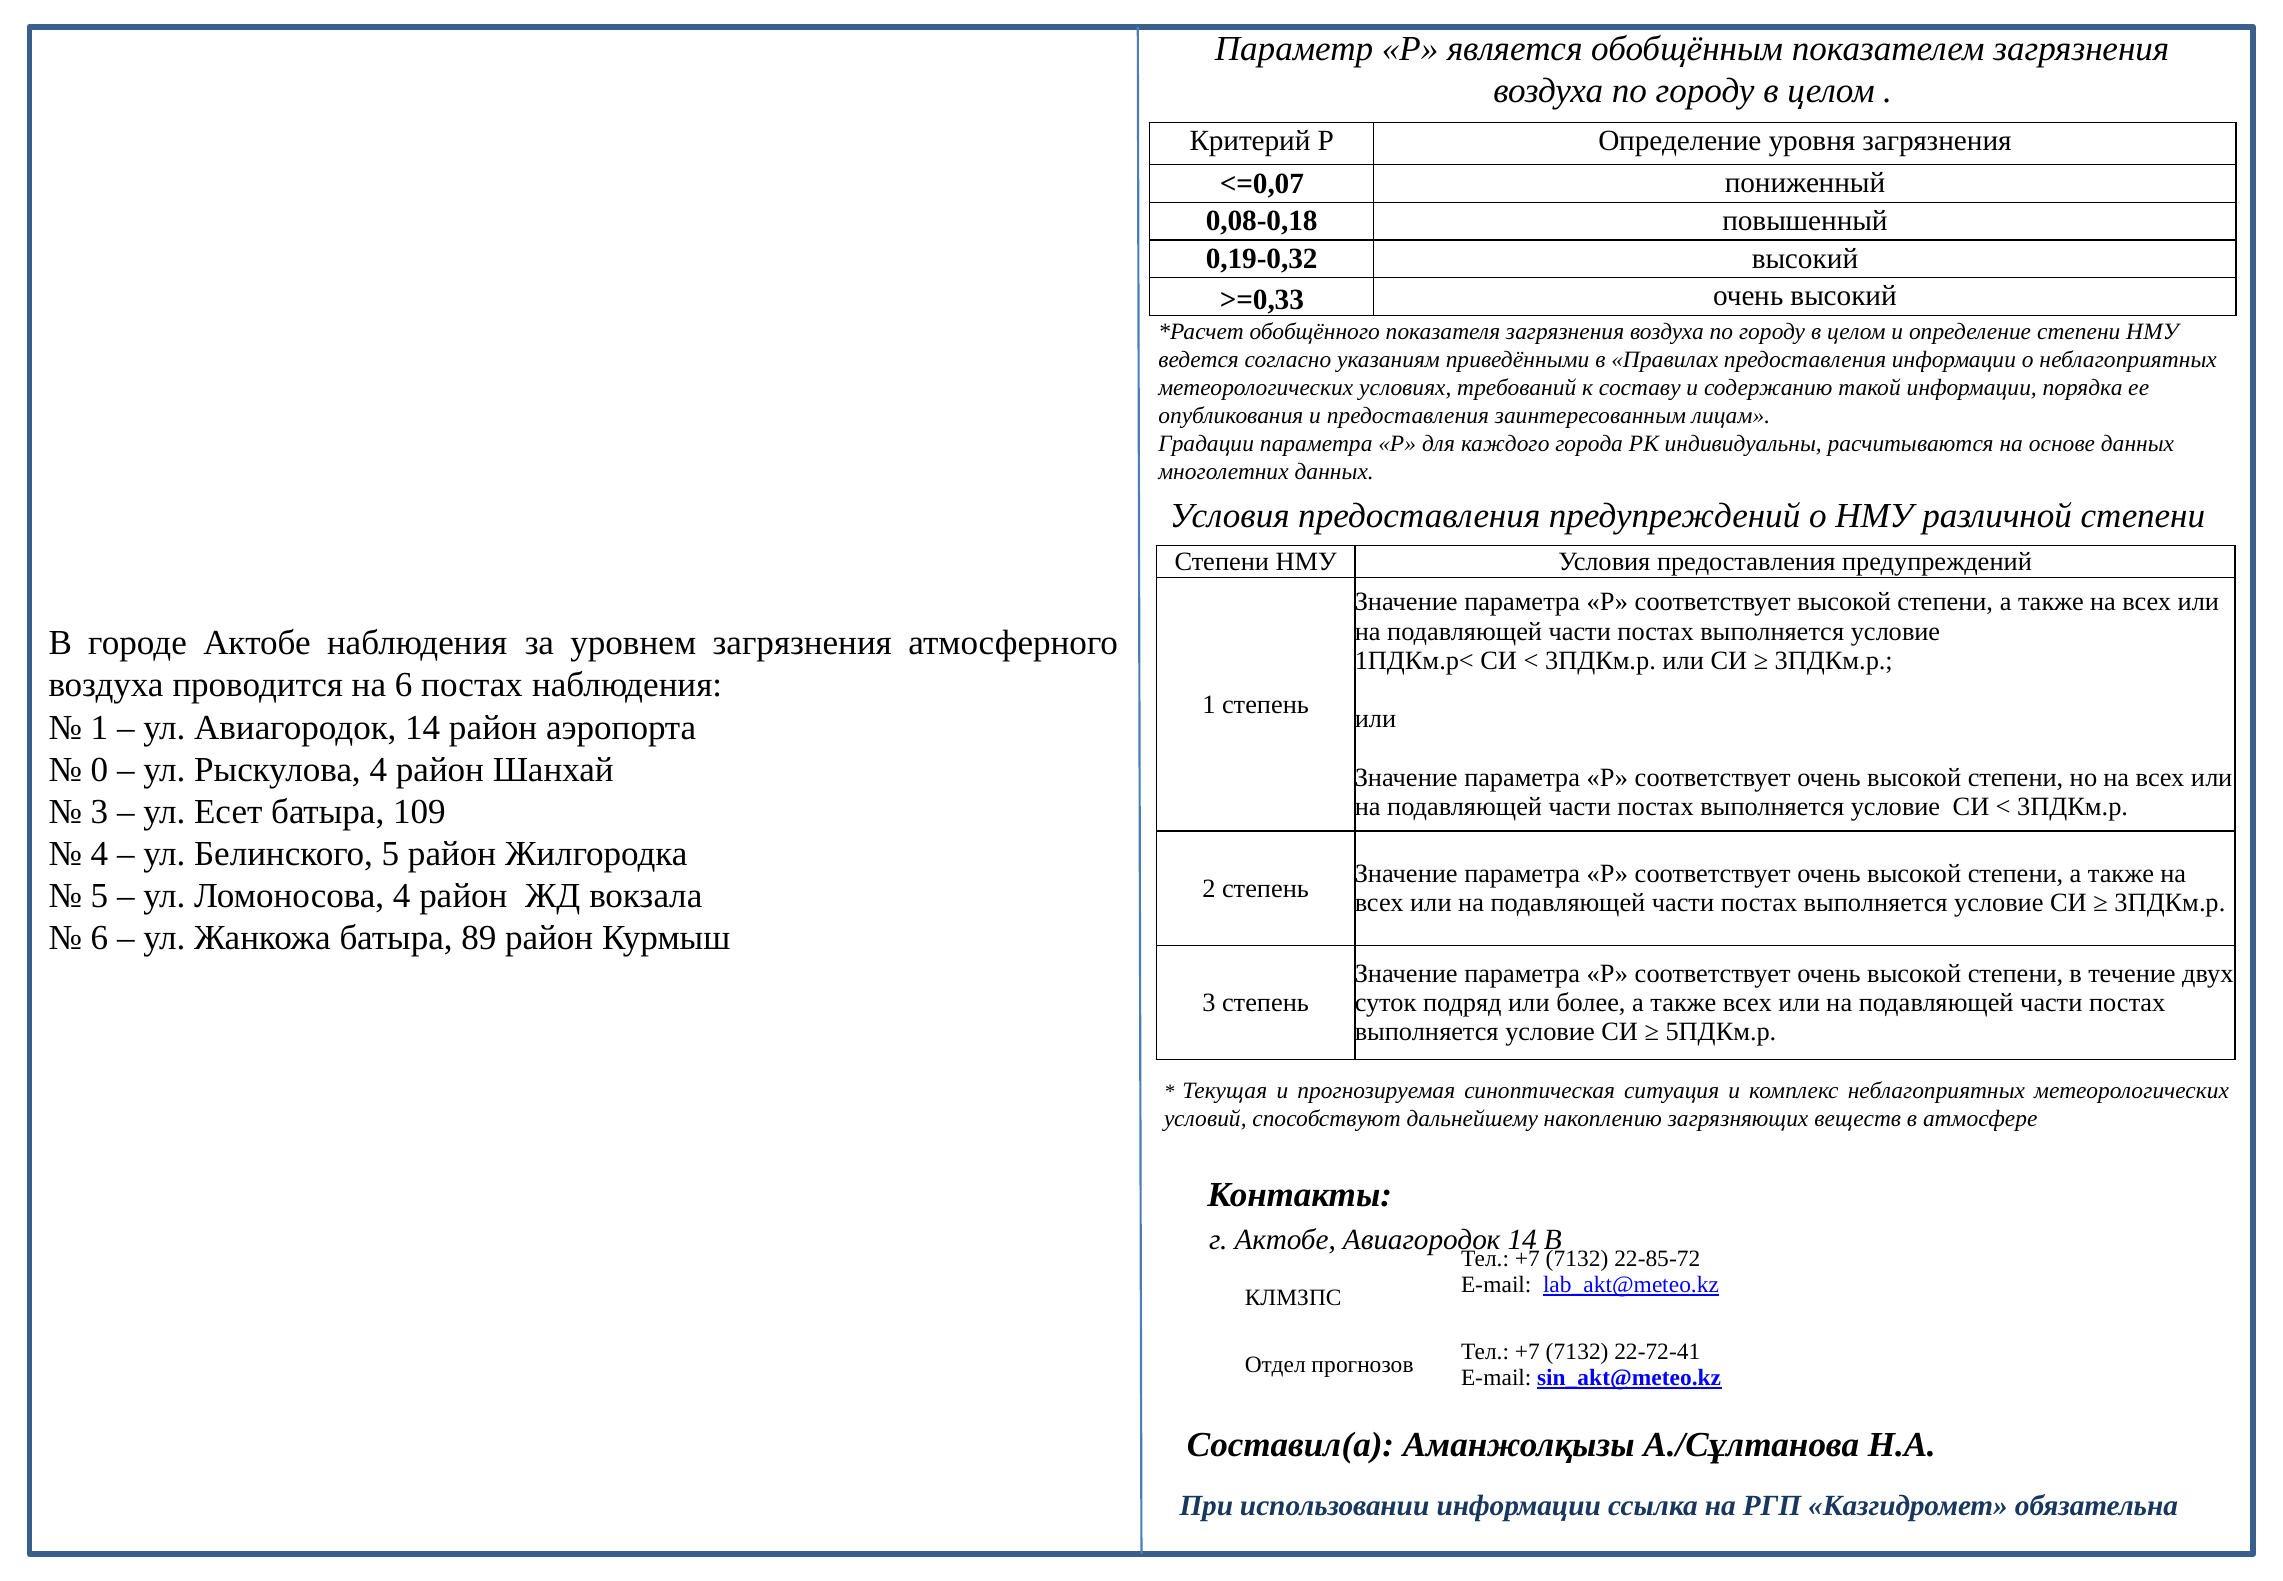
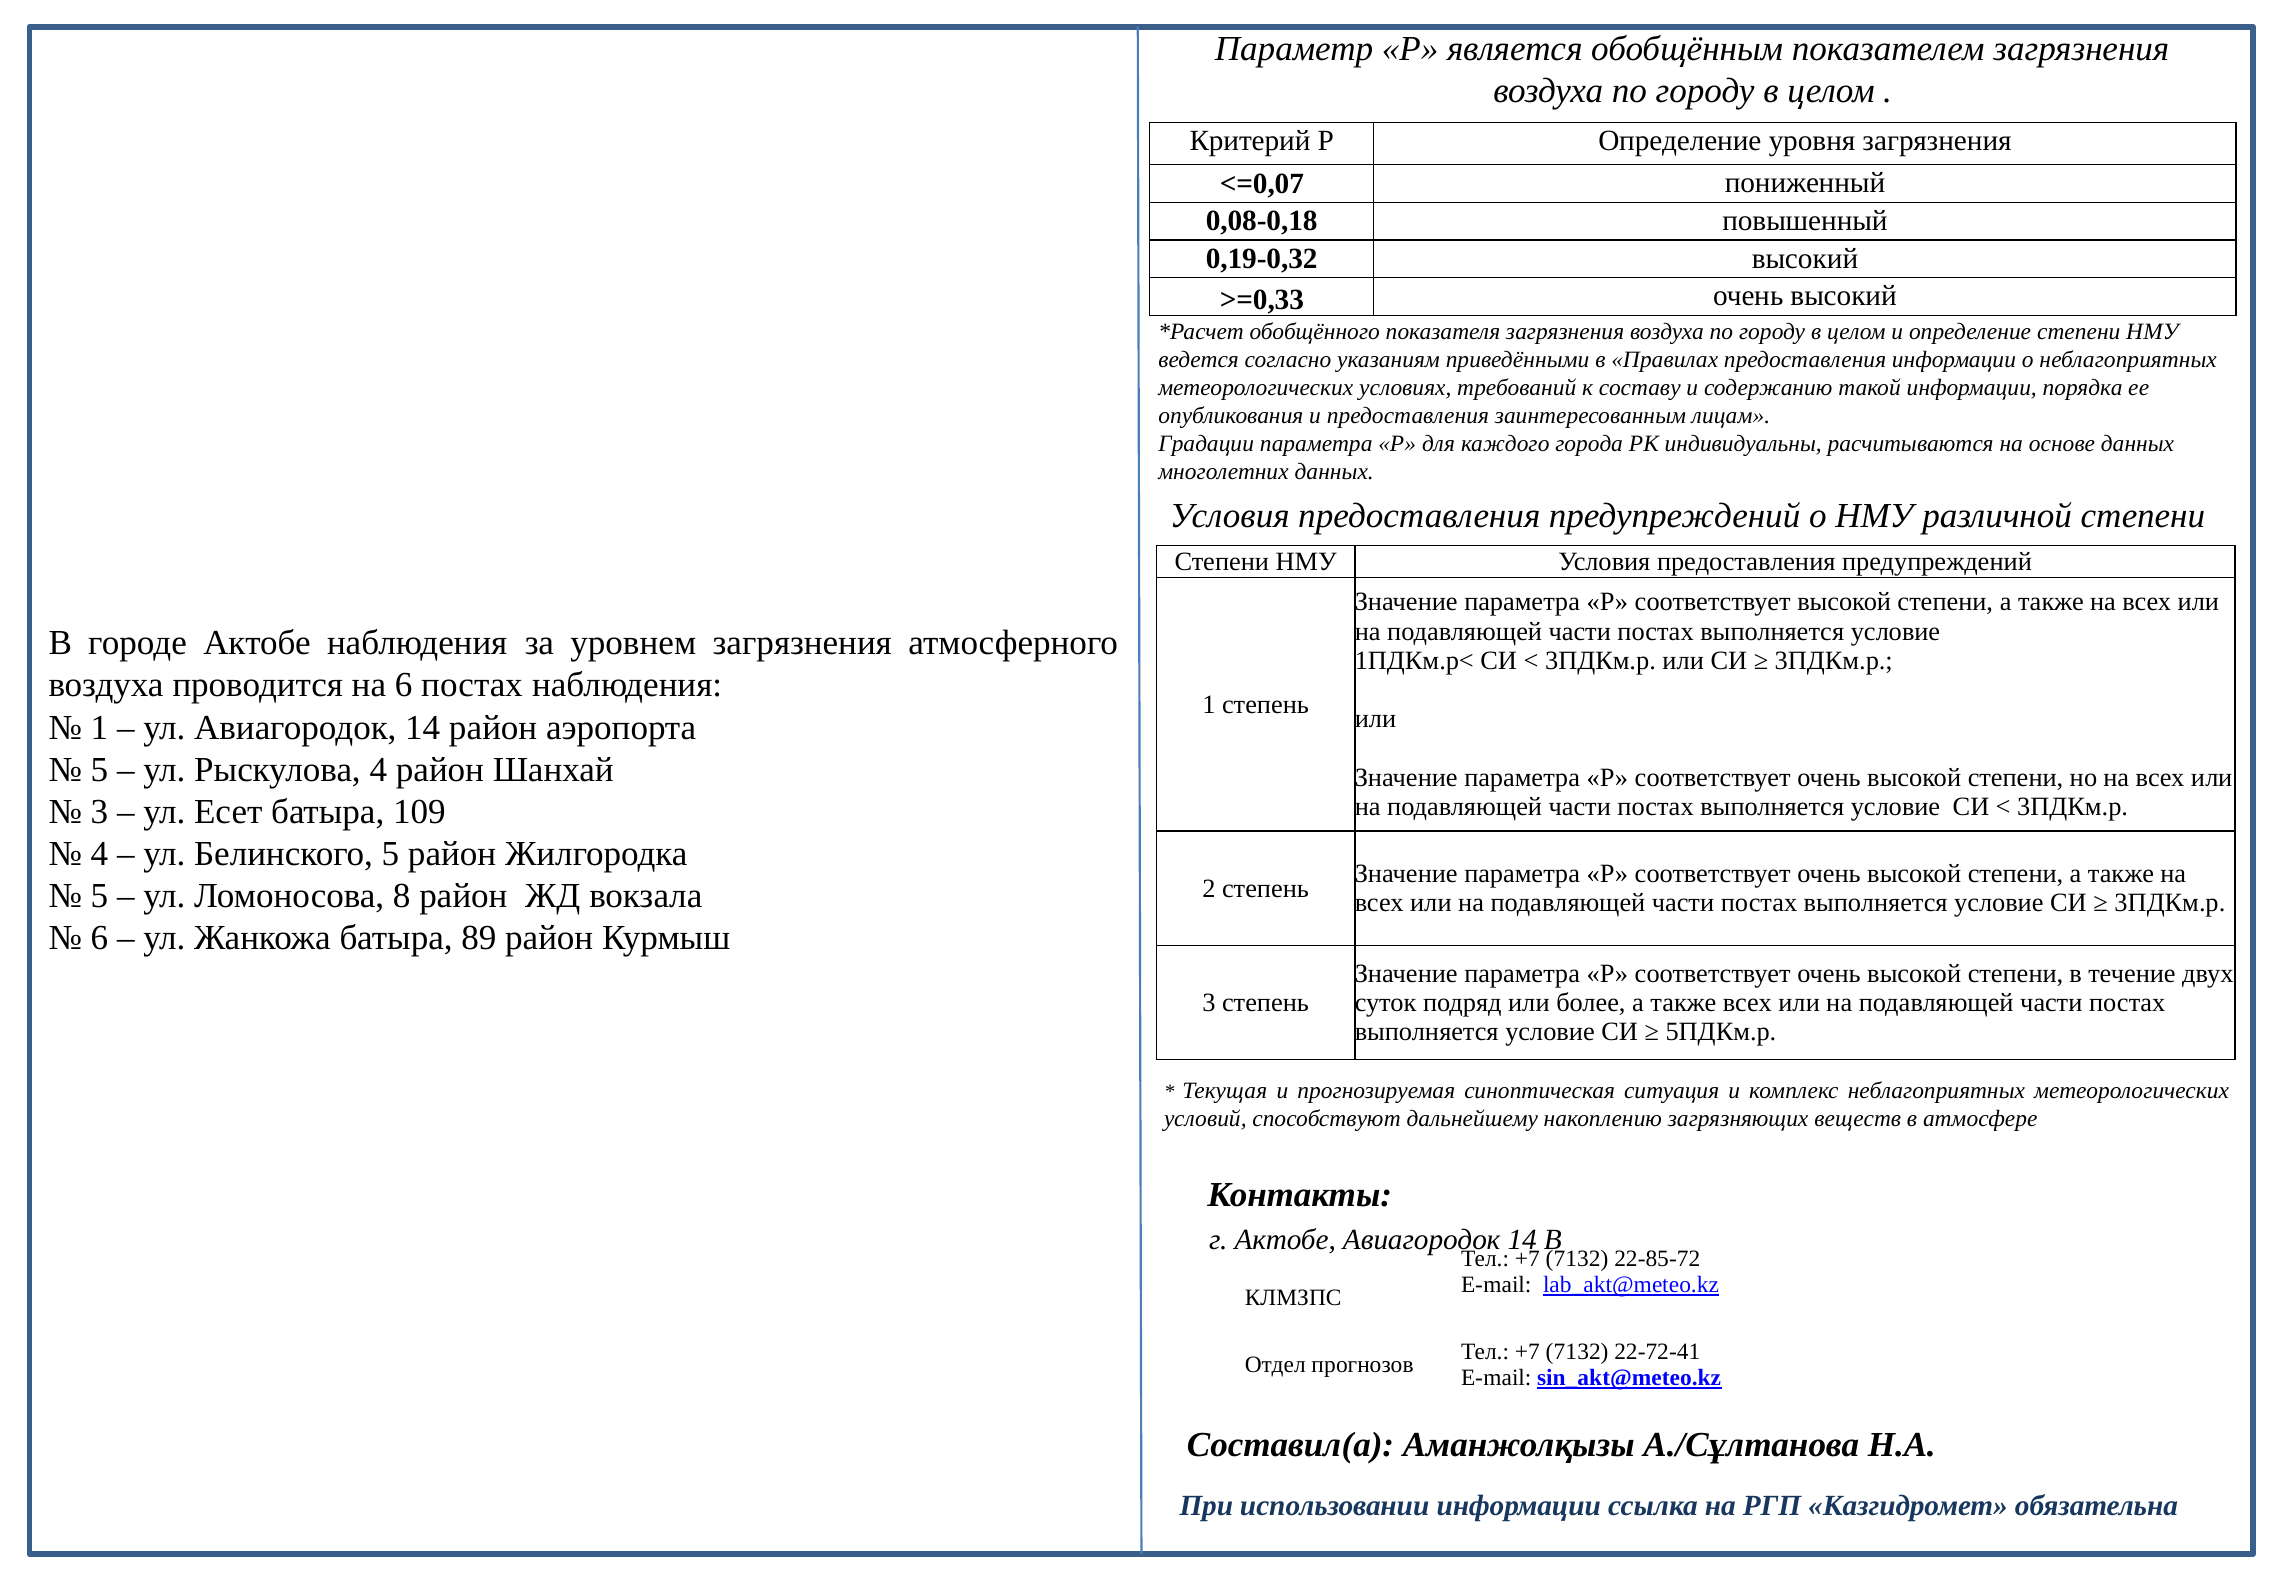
0: 0 -> 5 (99, 769)
Ломоносова 4: 4 -> 8 (402, 896)
